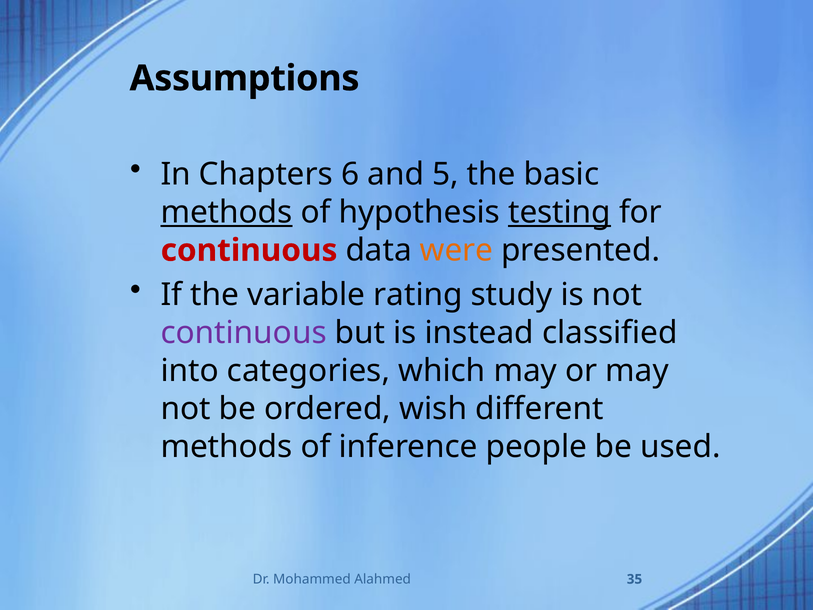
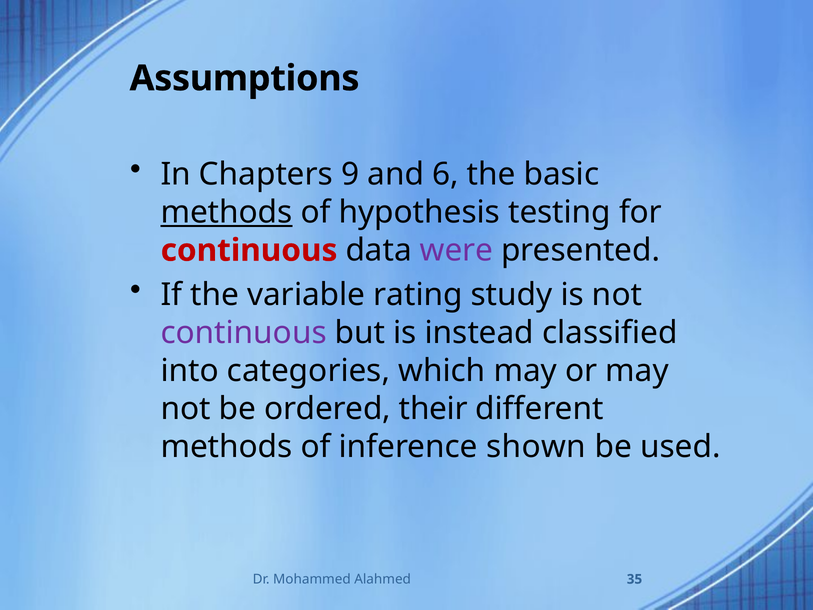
6: 6 -> 9 (350, 174)
5: 5 -> 6 (445, 174)
testing underline: present -> none (560, 212)
were colour: orange -> purple (457, 250)
wish: wish -> their (433, 408)
people: people -> shown (536, 446)
